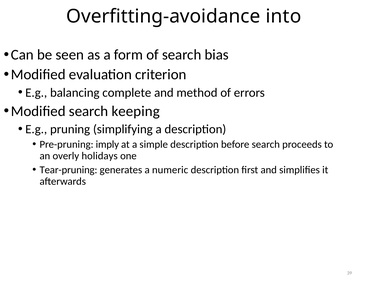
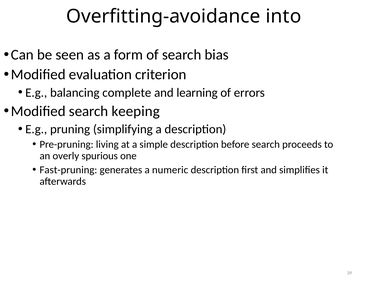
method: method -> learning (197, 93)
imply: imply -> living (107, 145)
holidays: holidays -> spurious (100, 156)
Tear-pruning: Tear-pruning -> Fast-pruning (68, 170)
